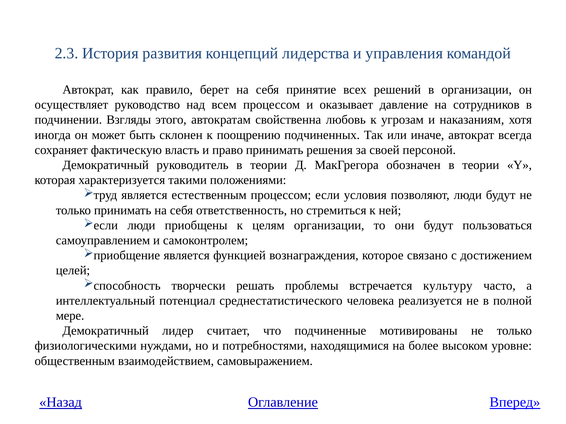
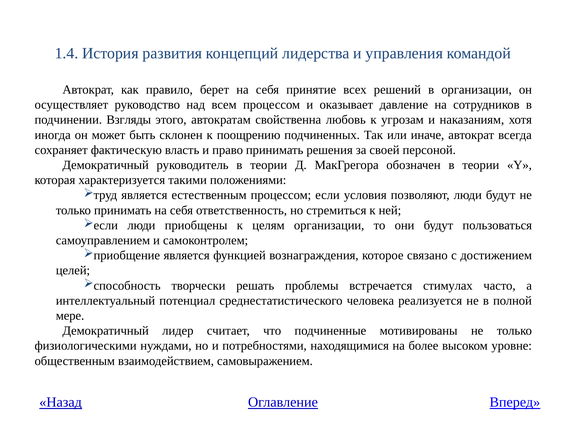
2.3: 2.3 -> 1.4 (66, 53)
культуру: культуру -> стимулах (448, 286)
